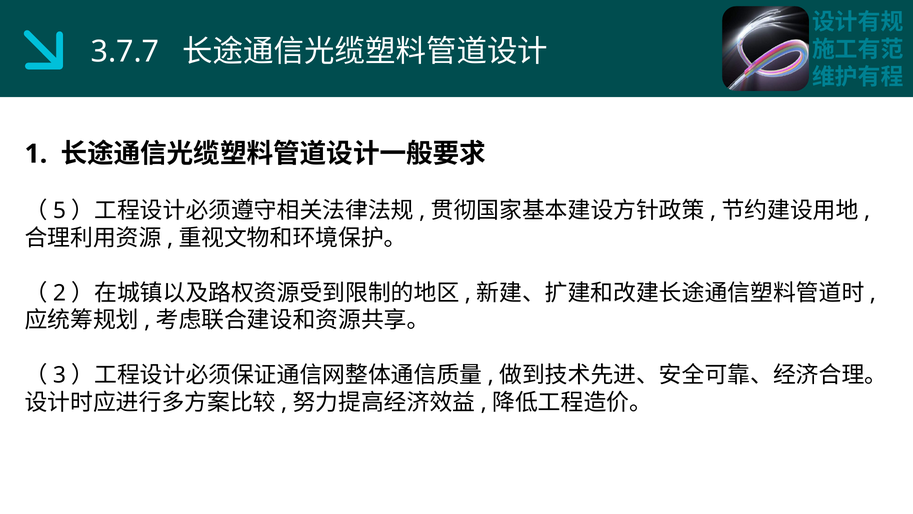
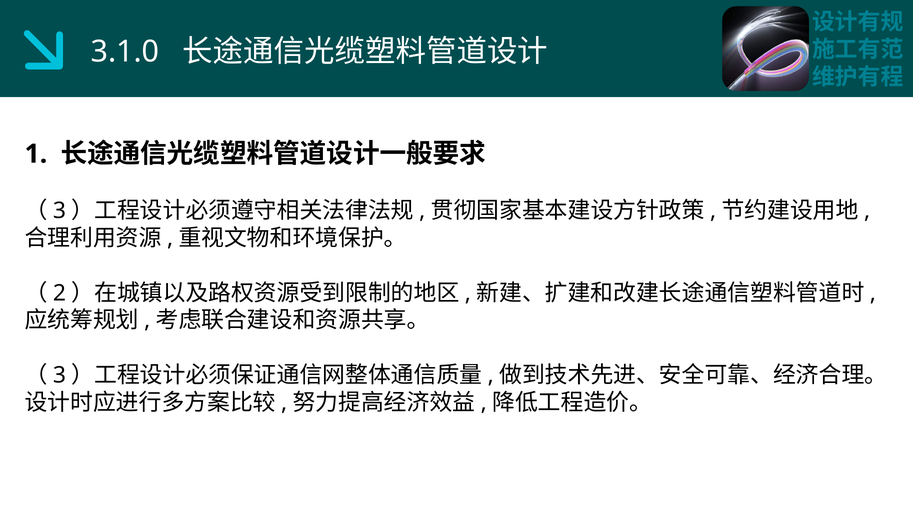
3.7.7: 3.7.7 -> 3.1.0 (125, 52)
5: 5 -> 3 (59, 211)
